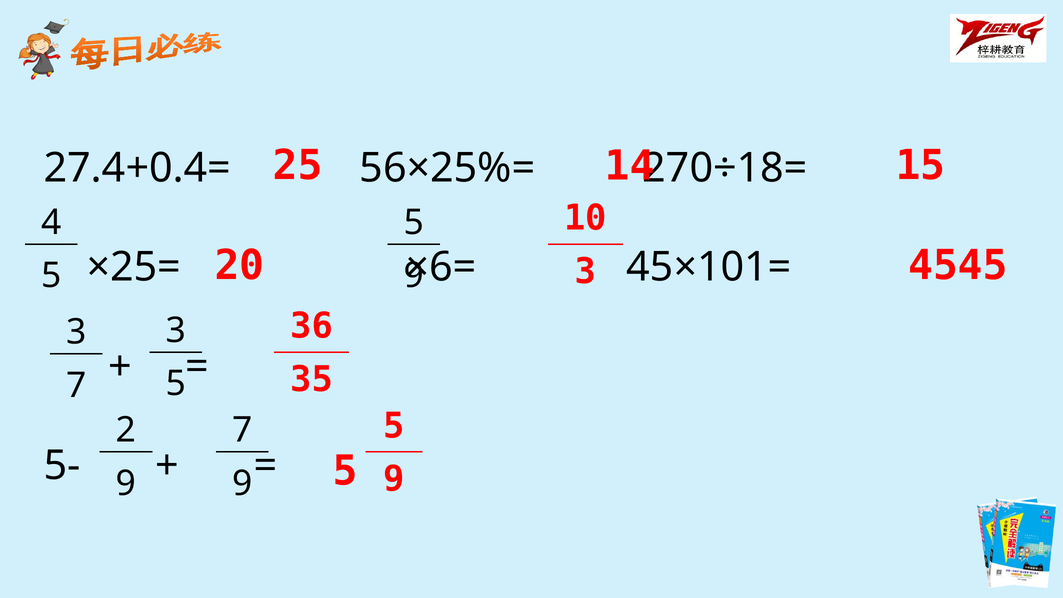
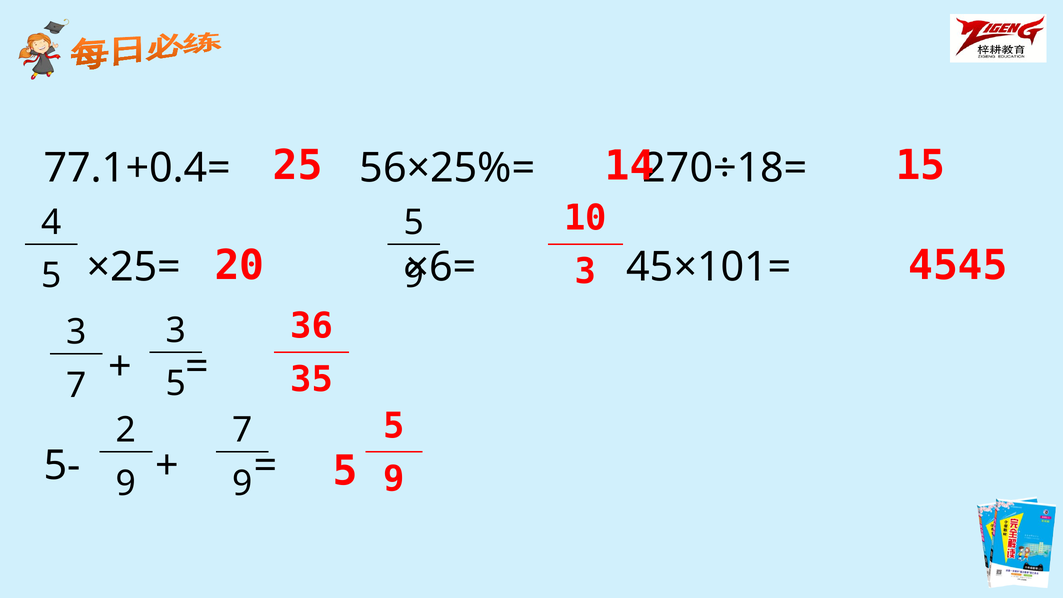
27.4+0.4=: 27.4+0.4= -> 77.1+0.4= (137, 168)
